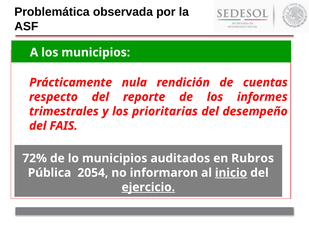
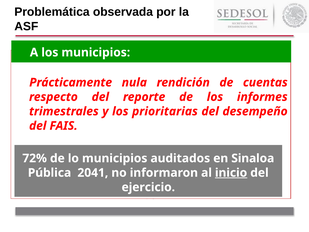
Rubros: Rubros -> Sinaloa (253, 158)
2054: 2054 -> 2041 (93, 173)
ejercicio underline: present -> none (148, 187)
